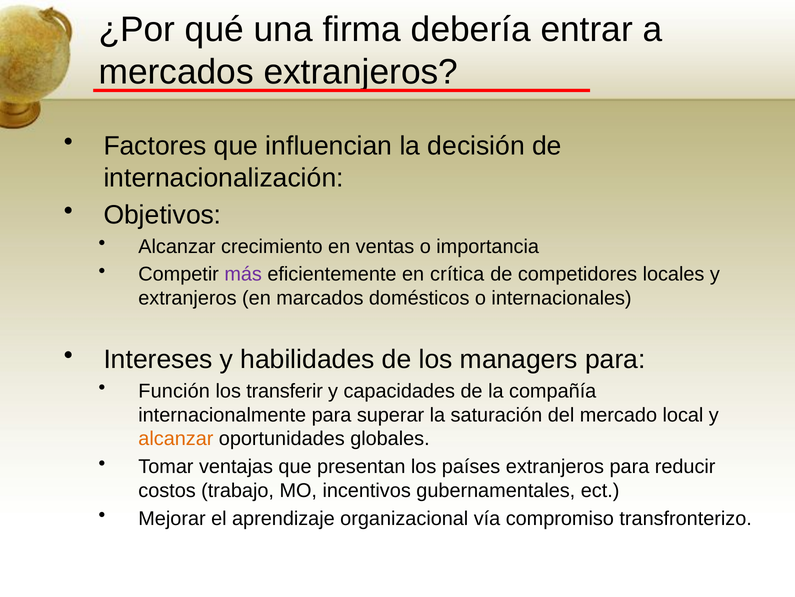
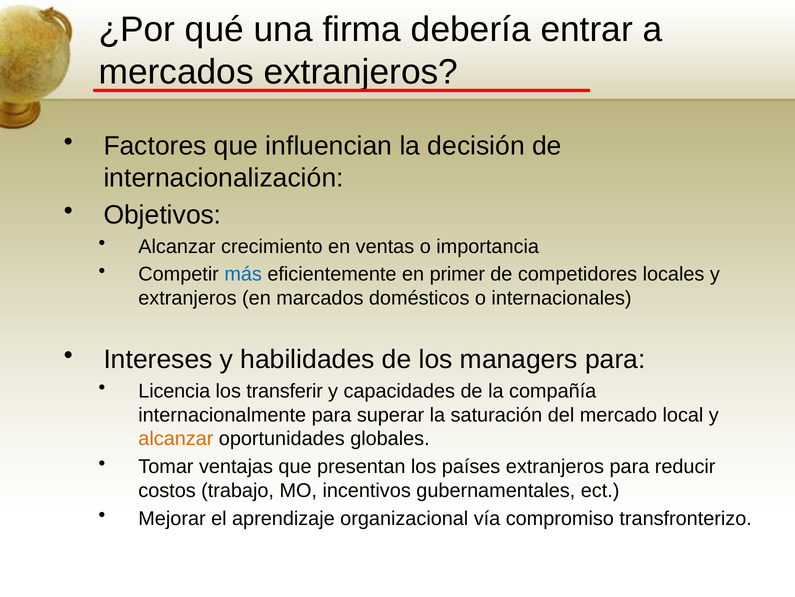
más colour: purple -> blue (243, 274)
crítica: crítica -> primer (457, 274)
Función: Función -> Licencia (174, 391)
